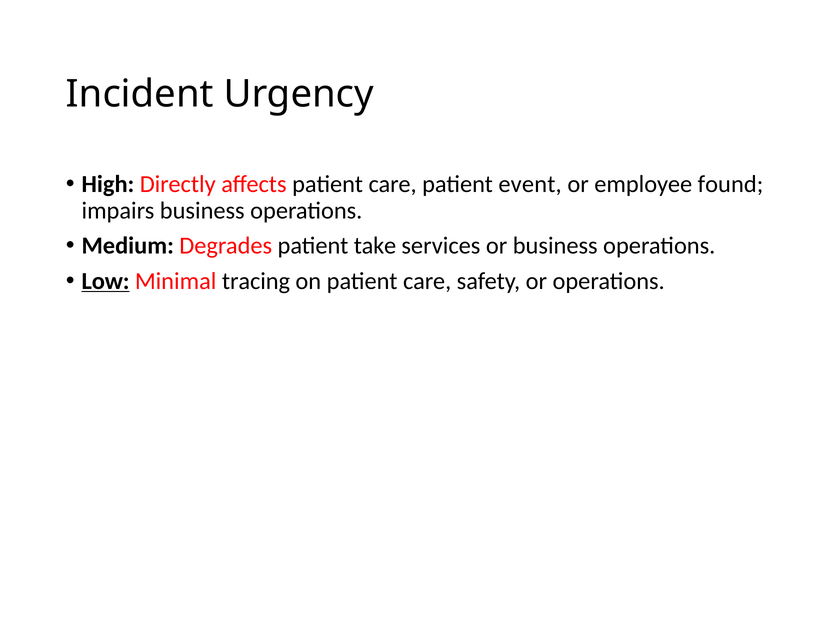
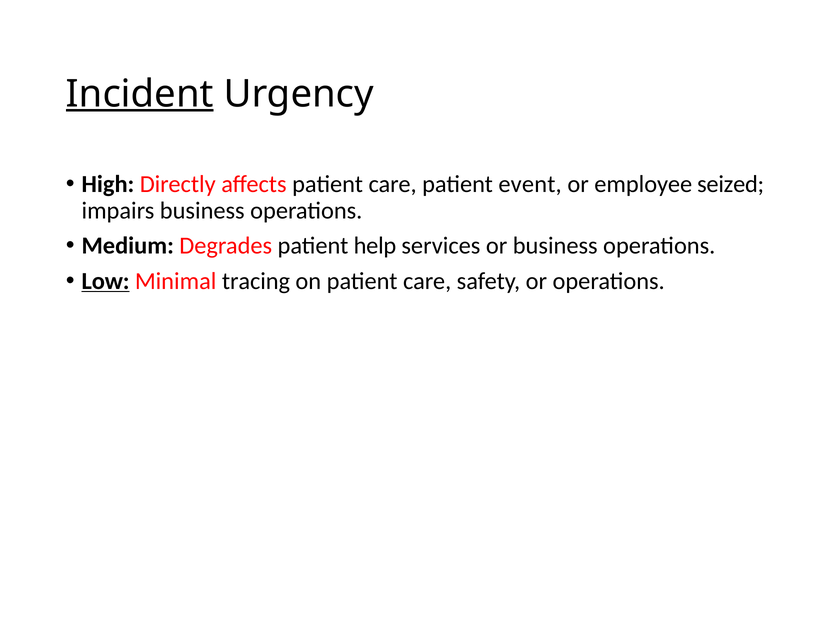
Incident underline: none -> present (140, 94)
found: found -> seized (731, 184)
take: take -> help (375, 246)
